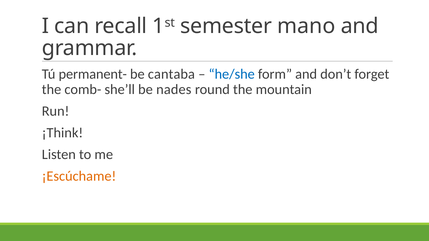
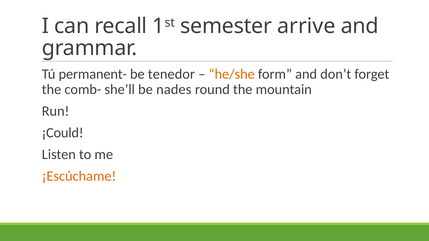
mano: mano -> arrive (306, 26)
cantaba: cantaba -> tenedor (171, 74)
he/she colour: blue -> orange (232, 74)
¡Think: ¡Think -> ¡Could (63, 133)
